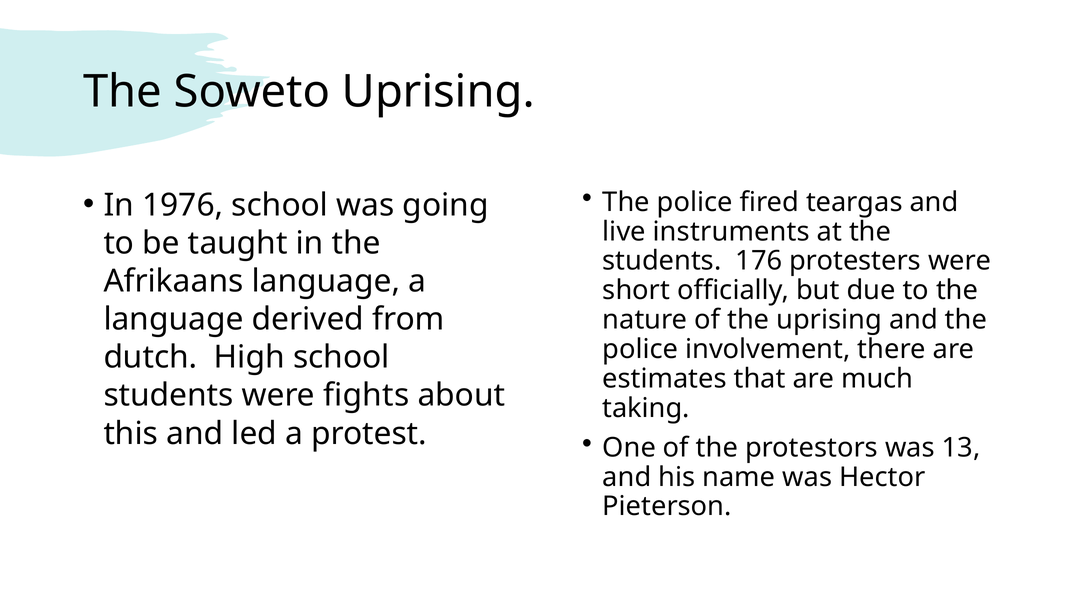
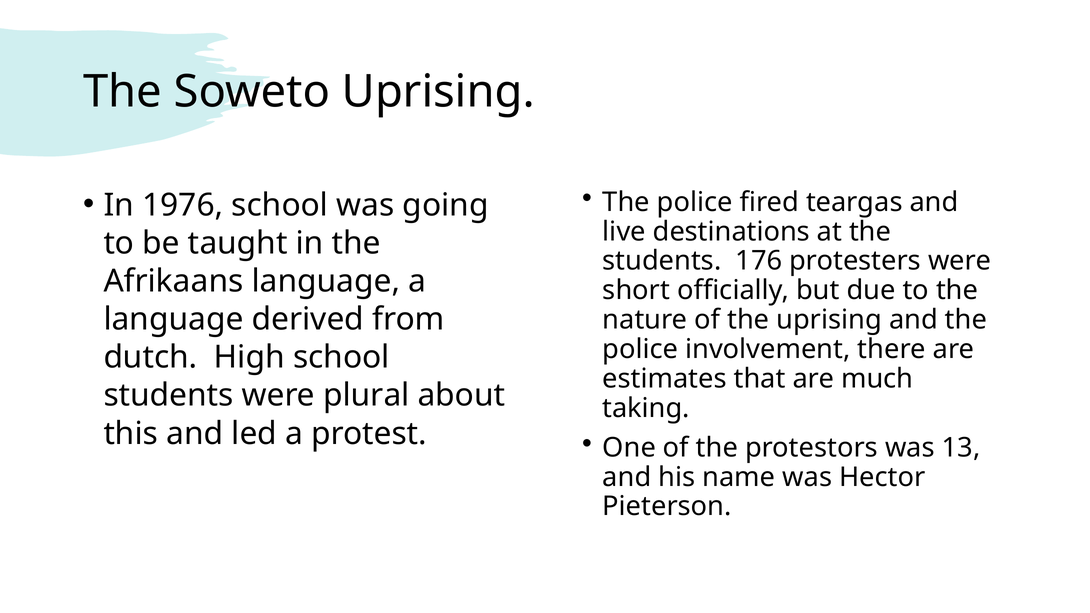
instruments: instruments -> destinations (731, 232)
fights: fights -> plural (366, 396)
